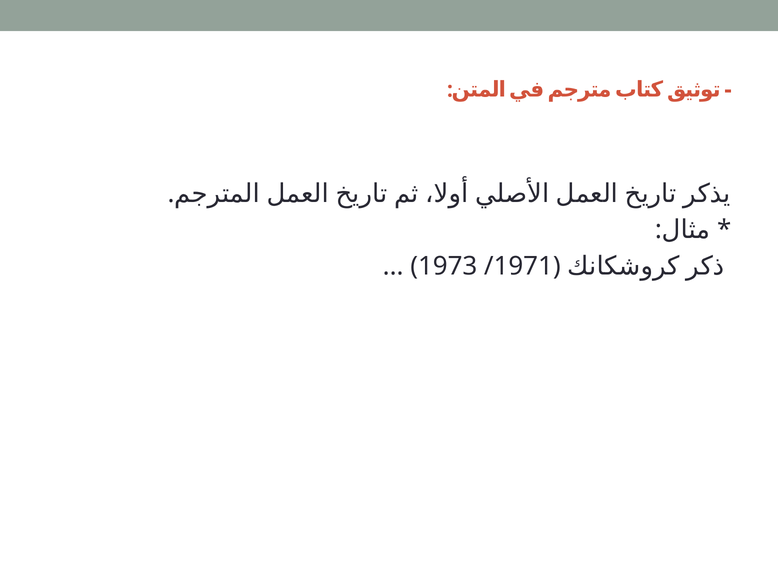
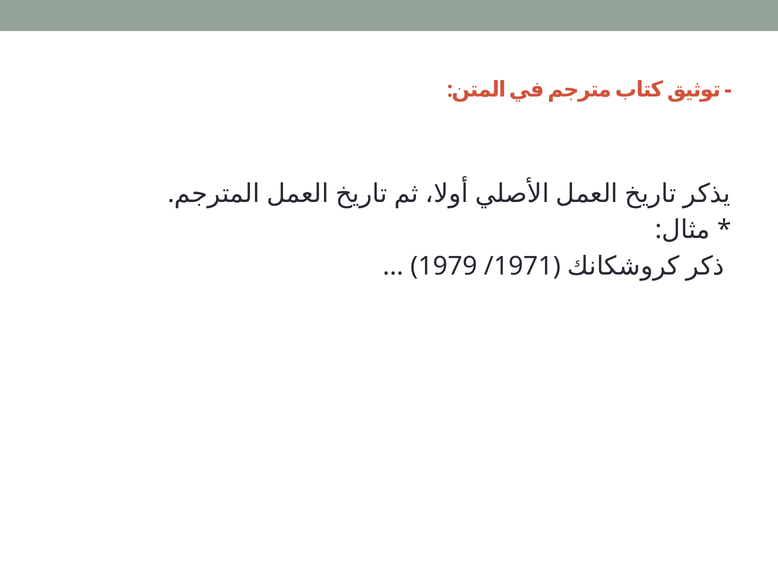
1973: 1973 -> 1979 (448, 266)
